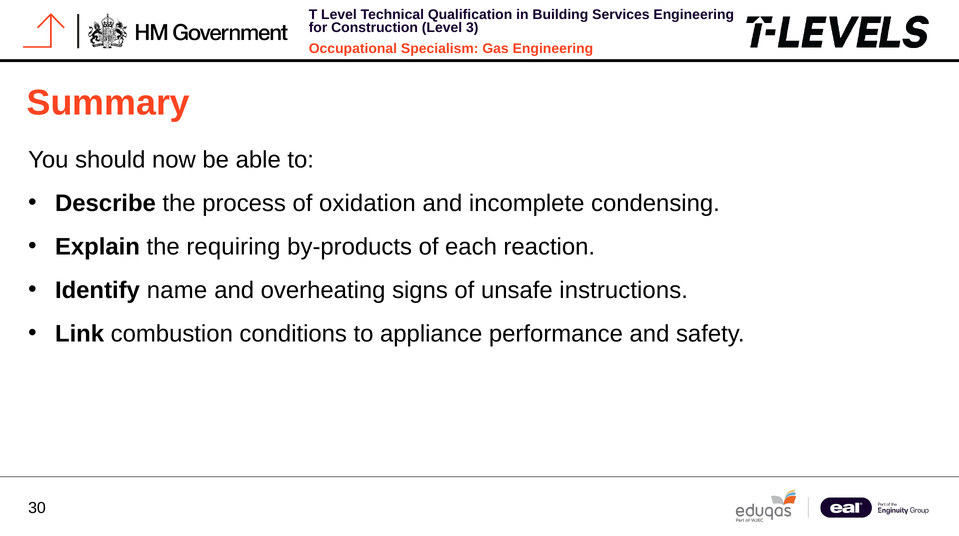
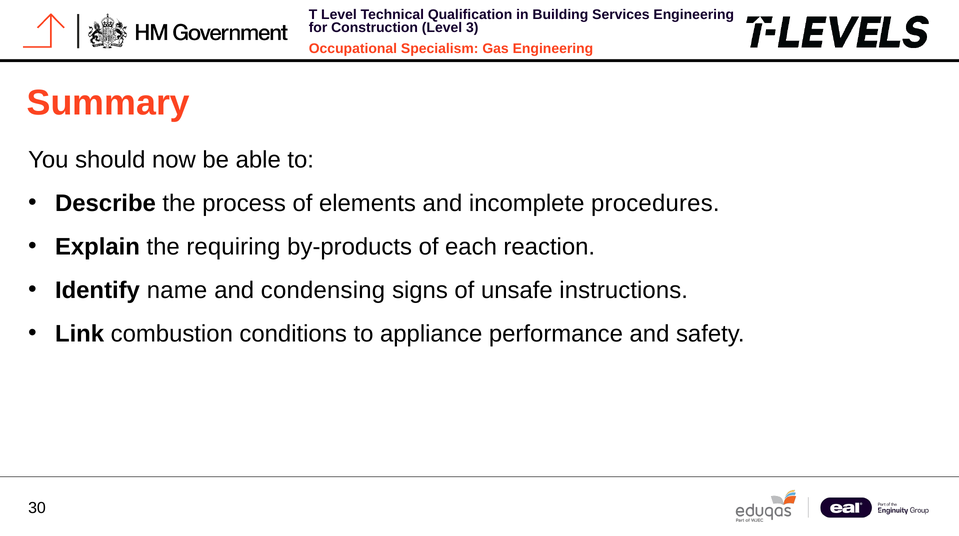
oxidation: oxidation -> elements (367, 203)
condensing: condensing -> procedures (655, 203)
overheating: overheating -> condensing (323, 290)
